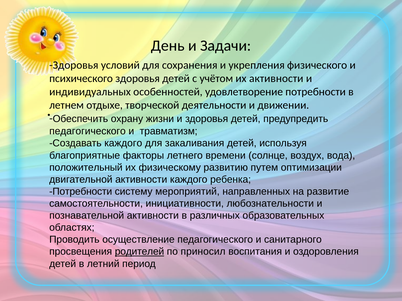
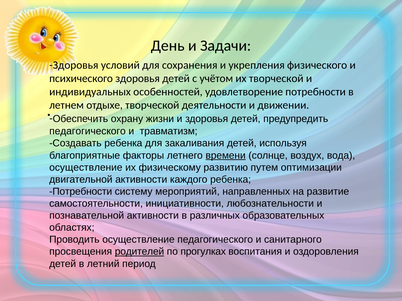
их активности: активности -> творческой (276, 79)
Создавать каждого: каждого -> ребенка (123, 144)
времени underline: none -> present (226, 156)
положительный: положительный -> осуществление (86, 168)
приносил: приносил -> прогулках (203, 252)
